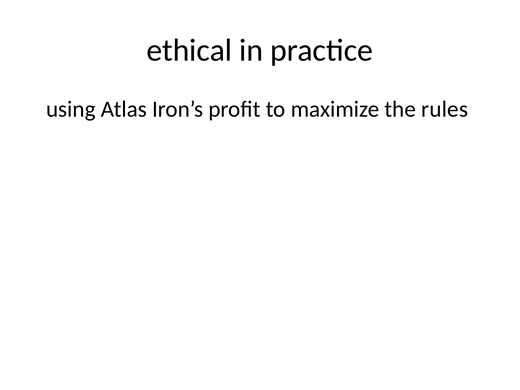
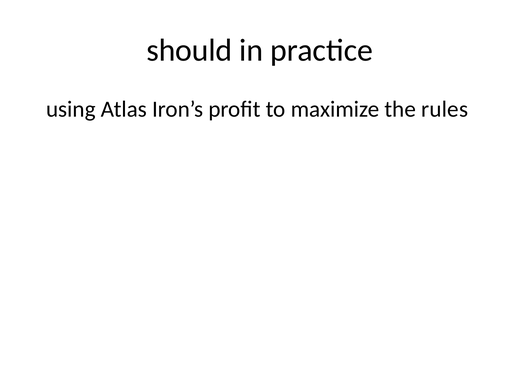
ethical: ethical -> should (189, 50)
